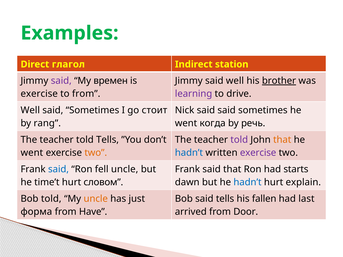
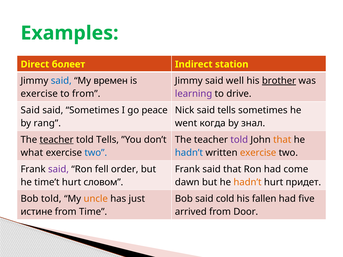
глагол: глагол -> болеет (68, 64)
said colour: purple -> blue (61, 81)
Well: Well -> Said (30, 110)
стоит: стоит -> peace (155, 110)
said said: said -> tells (227, 110)
речь: речь -> знал (253, 123)
teacher underline: none -> present (57, 140)
went: went -> what (32, 153)
two colour: orange -> blue (96, 153)
exercise colour: purple -> orange (258, 153)
said colour: blue -> purple (58, 169)
fell uncle: uncle -> order (125, 169)
starts: starts -> come (296, 169)
hadn’t colour: blue -> orange (248, 182)
explain: explain -> придет (303, 182)
said tells: tells -> cold (225, 199)
last: last -> five (306, 199)
форма: форма -> истине (36, 212)
Have: Have -> Time (93, 212)
